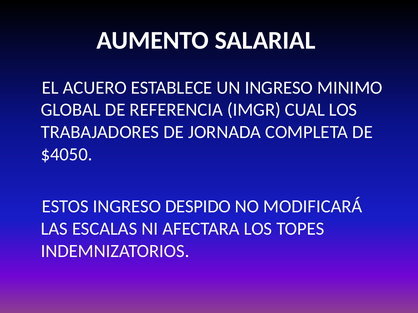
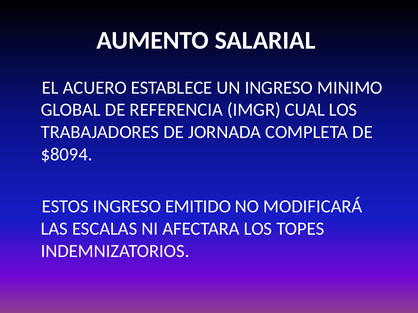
$4050: $4050 -> $8094 (67, 155)
DESPIDO: DESPIDO -> EMITIDO (198, 207)
